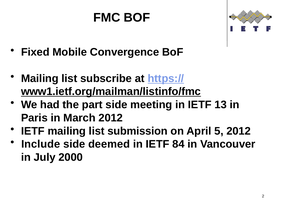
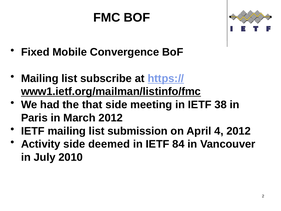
part: part -> that (92, 105)
13: 13 -> 38 (221, 105)
5: 5 -> 4 (219, 131)
Include: Include -> Activity (41, 144)
2000: 2000 -> 2010 (71, 157)
